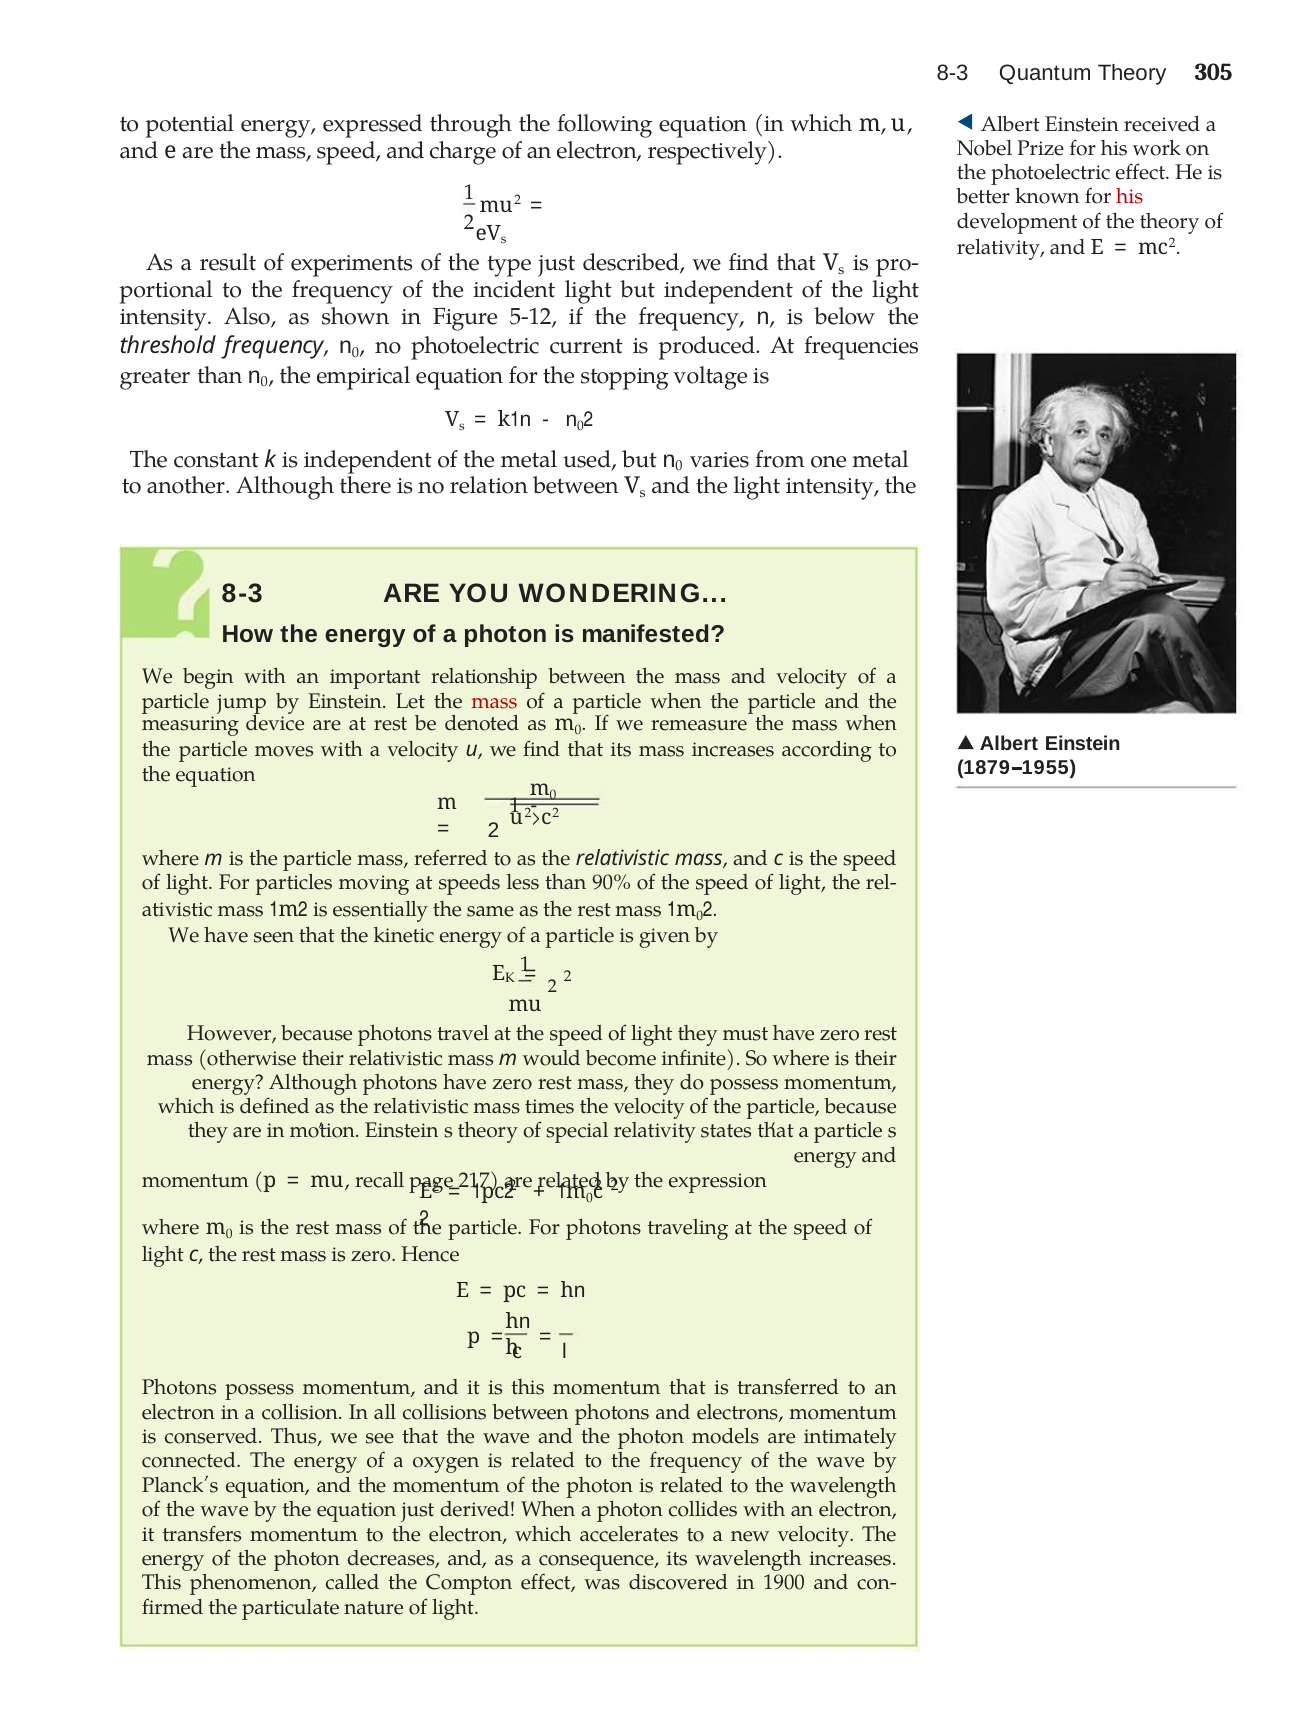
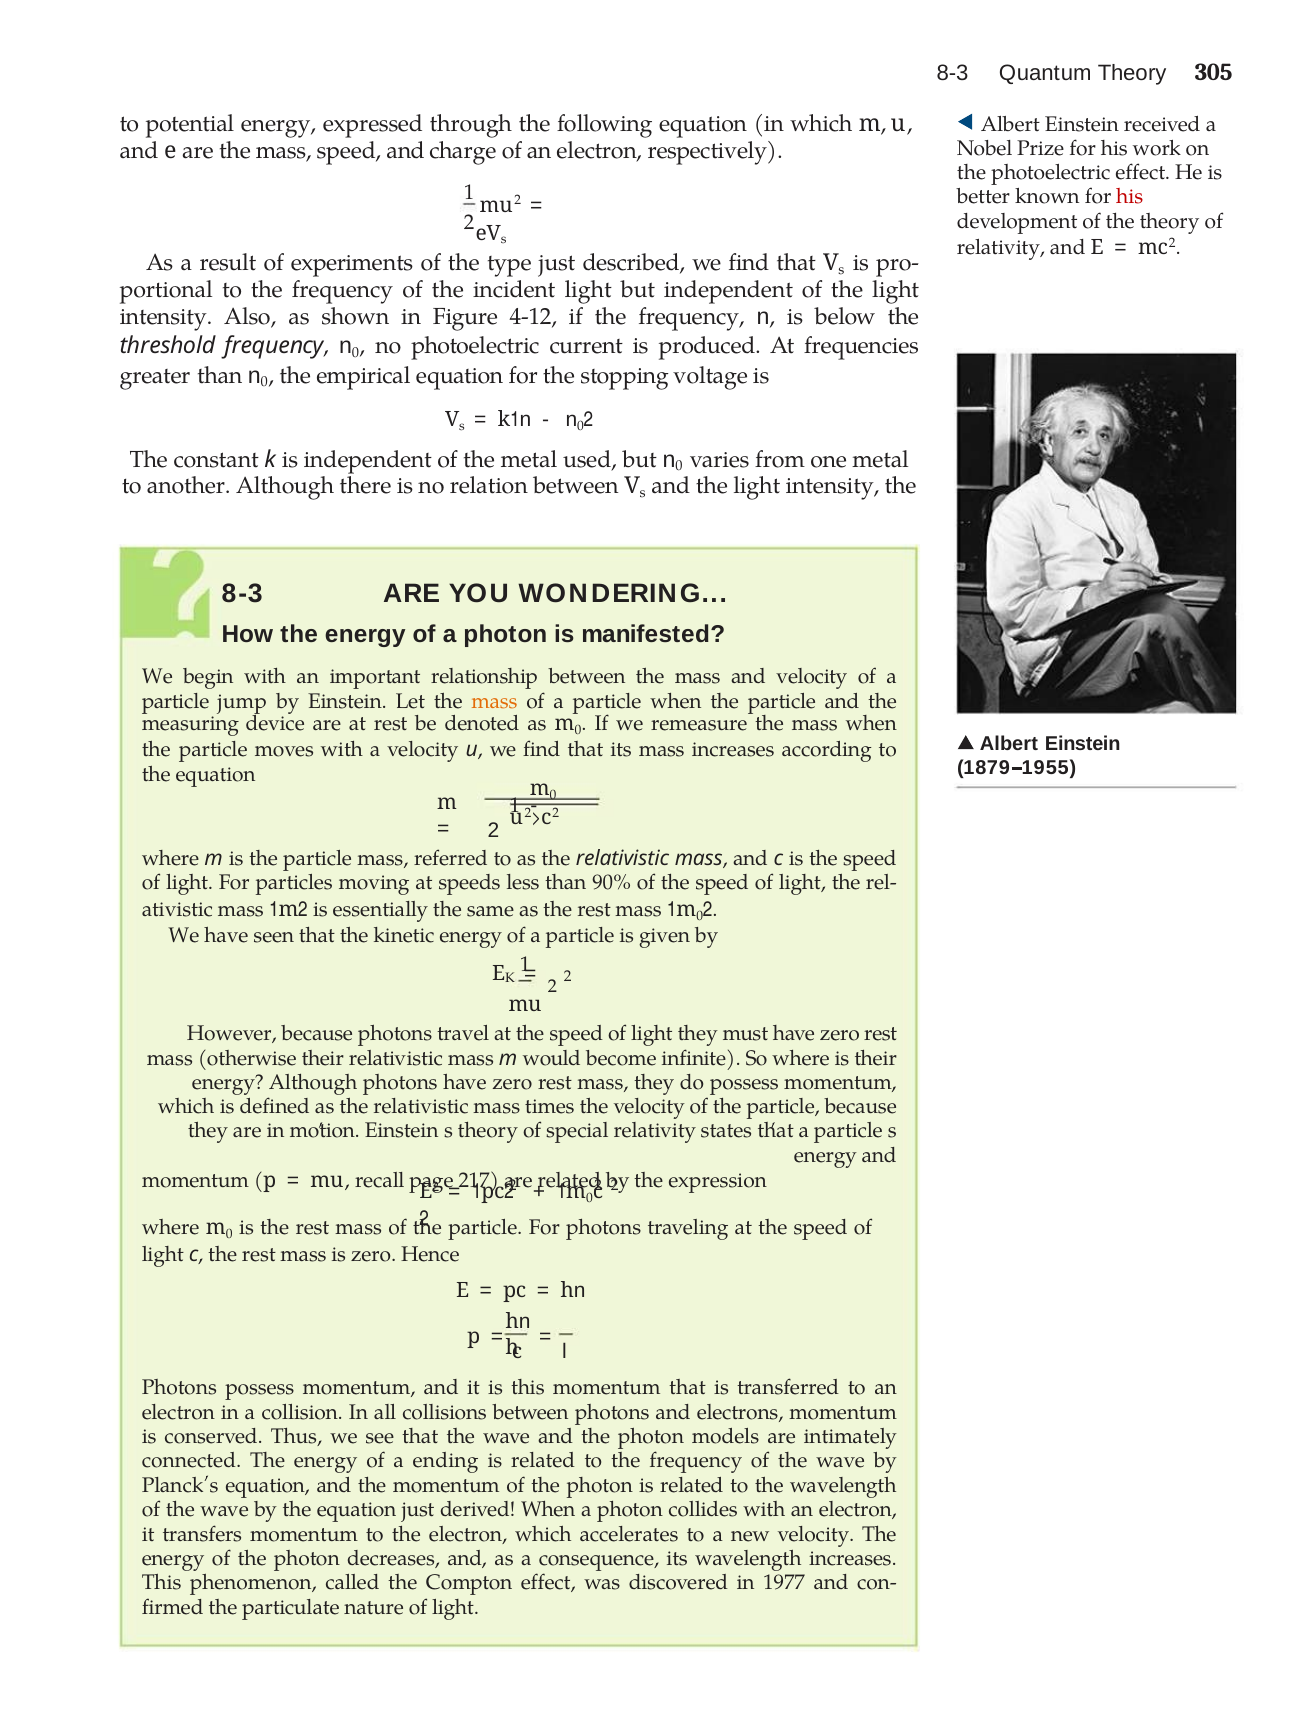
5-12: 5-12 -> 4-12 (533, 317)
mass colour: red -> orange (494, 701)
oxygen: oxygen -> ending (446, 1461)
1900: 1900 -> 1977 (784, 1583)
